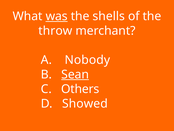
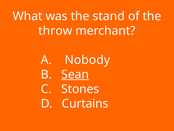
was underline: present -> none (57, 16)
shells: shells -> stand (109, 16)
Others: Others -> Stones (80, 89)
Showed: Showed -> Curtains (85, 103)
